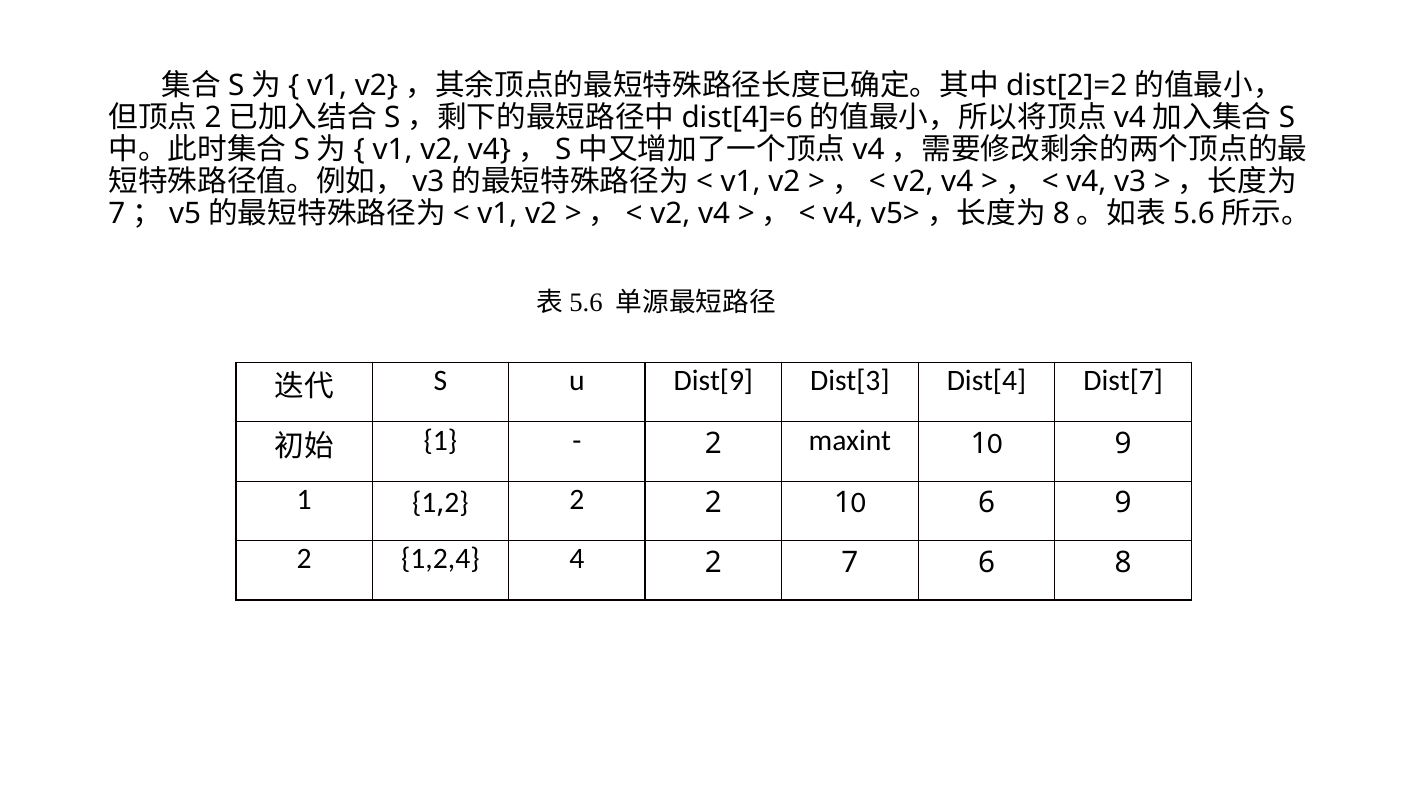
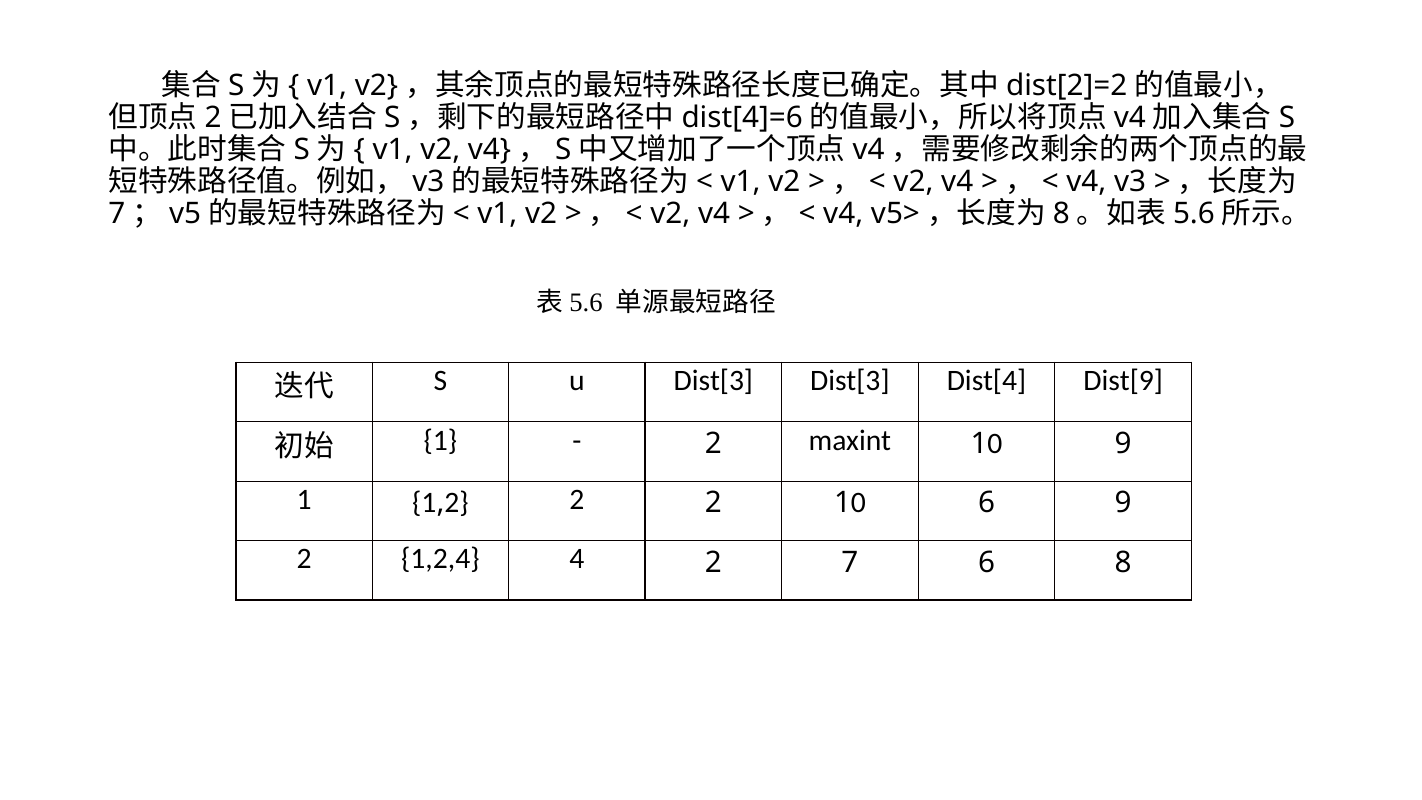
u Dist[9: Dist[9 -> Dist[3 (713, 381)
Dist[7: Dist[7 -> Dist[9 (1123, 381)
